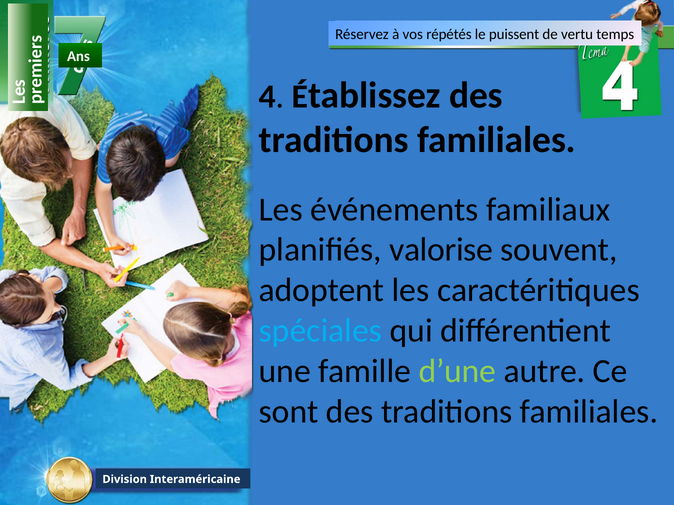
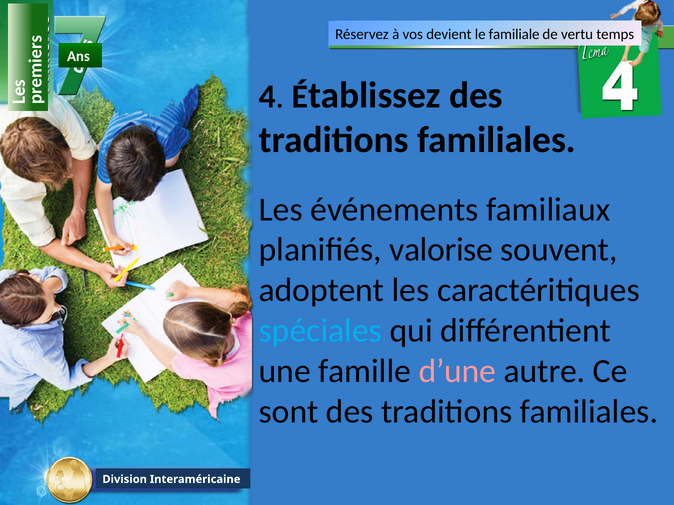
répétés: répétés -> devient (449, 34)
puissent: puissent -> familiale (514, 34)
d’une colour: light green -> pink (457, 371)
